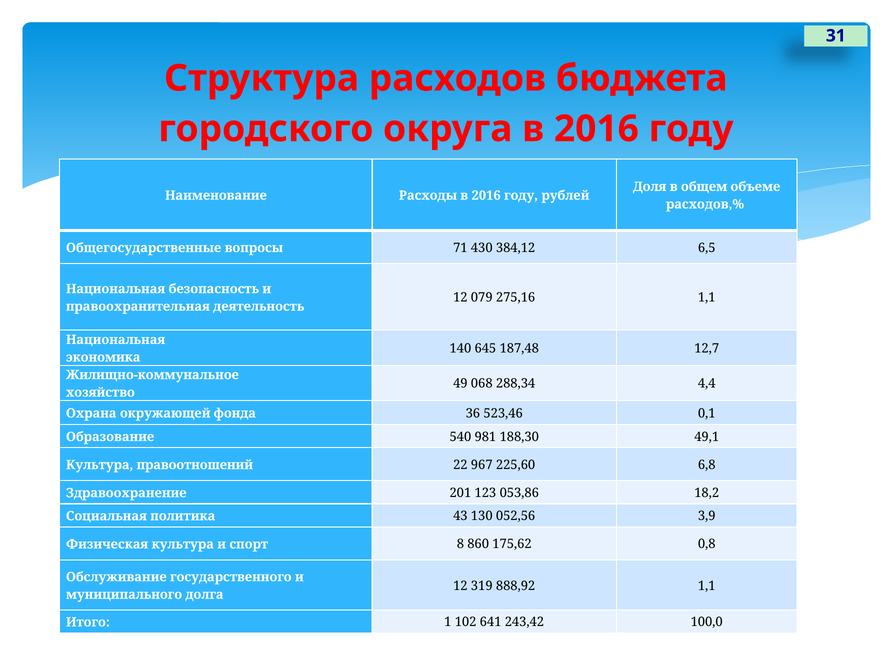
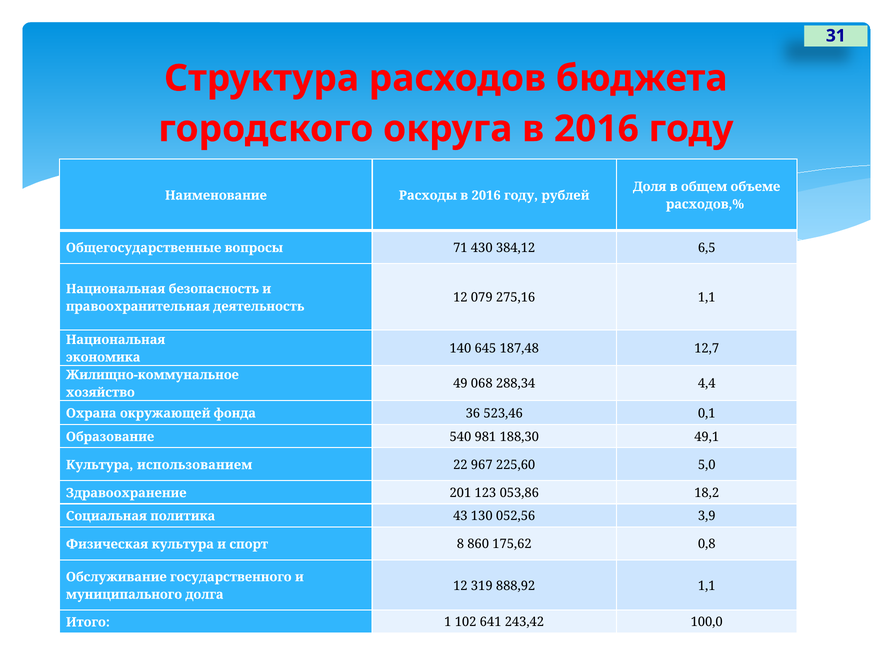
правоотношений: правоотношений -> использованием (195, 465)
6,8: 6,8 -> 5,0 (707, 465)
